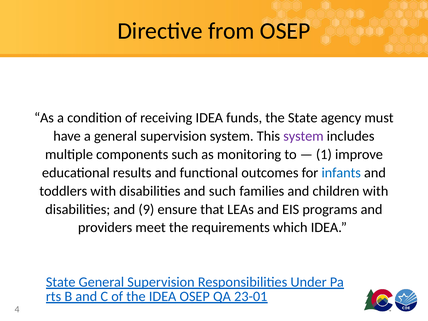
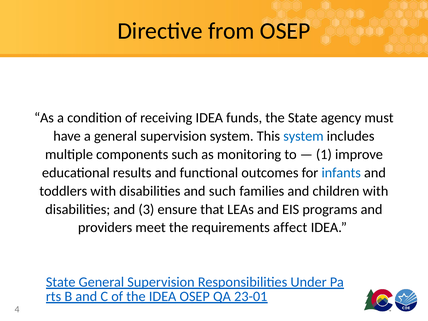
system colour: purple -> blue (303, 136)
9: 9 -> 3 (146, 209)
which: which -> affect (290, 228)
